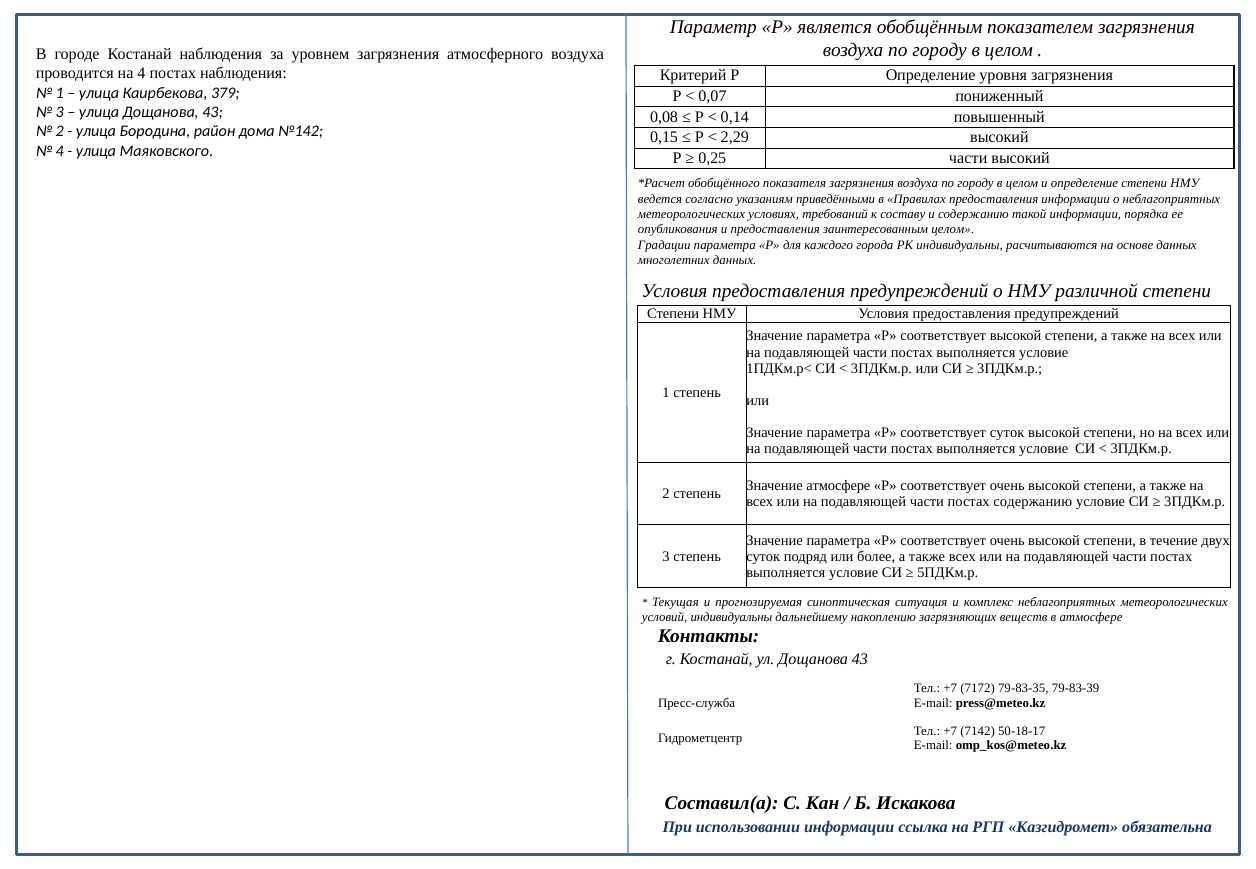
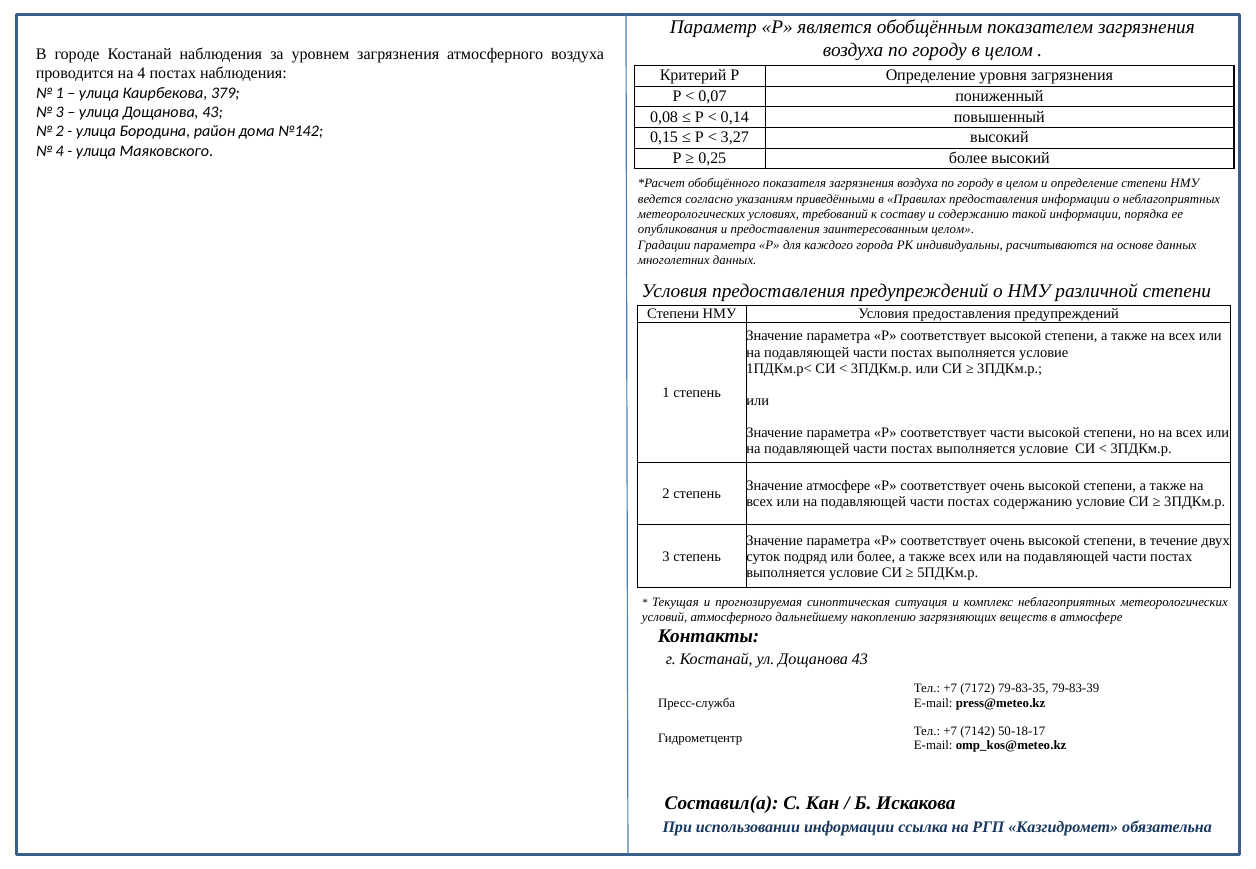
2,29: 2,29 -> 3,27 (735, 138)
0,25 части: части -> более (968, 158)
соответствует суток: суток -> части (1007, 433)
условий индивидуальны: индивидуальны -> атмосферного (731, 618)
